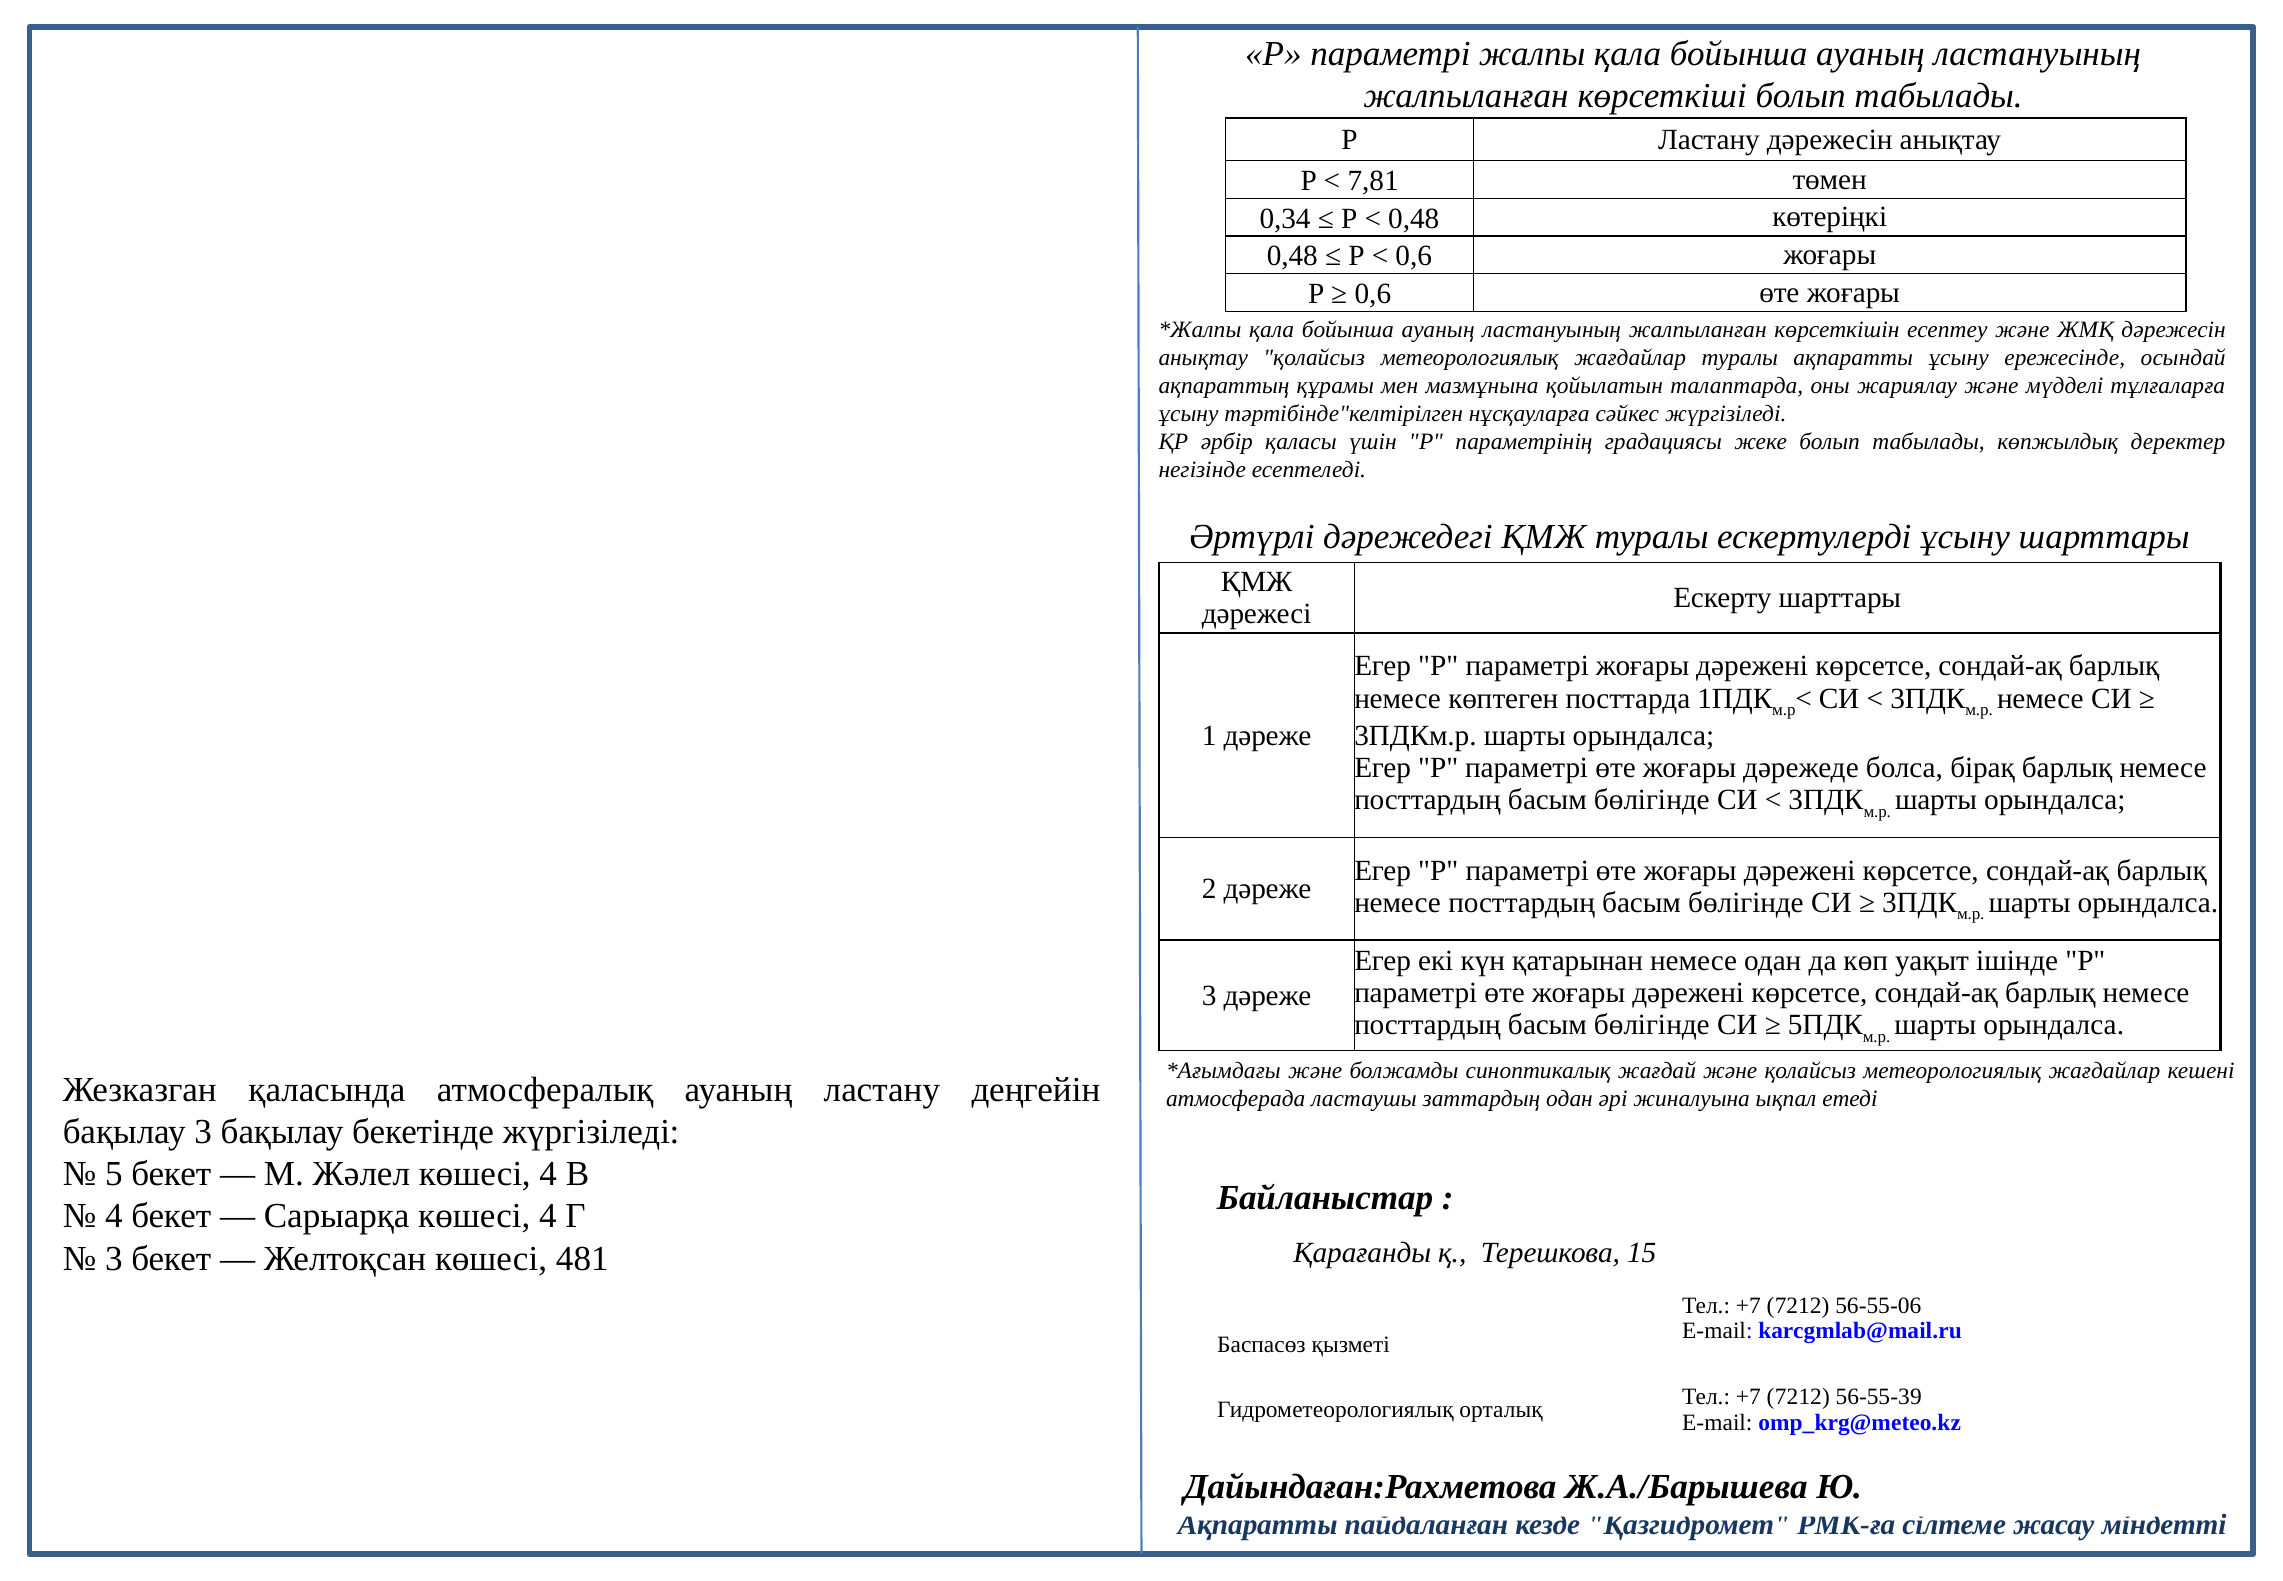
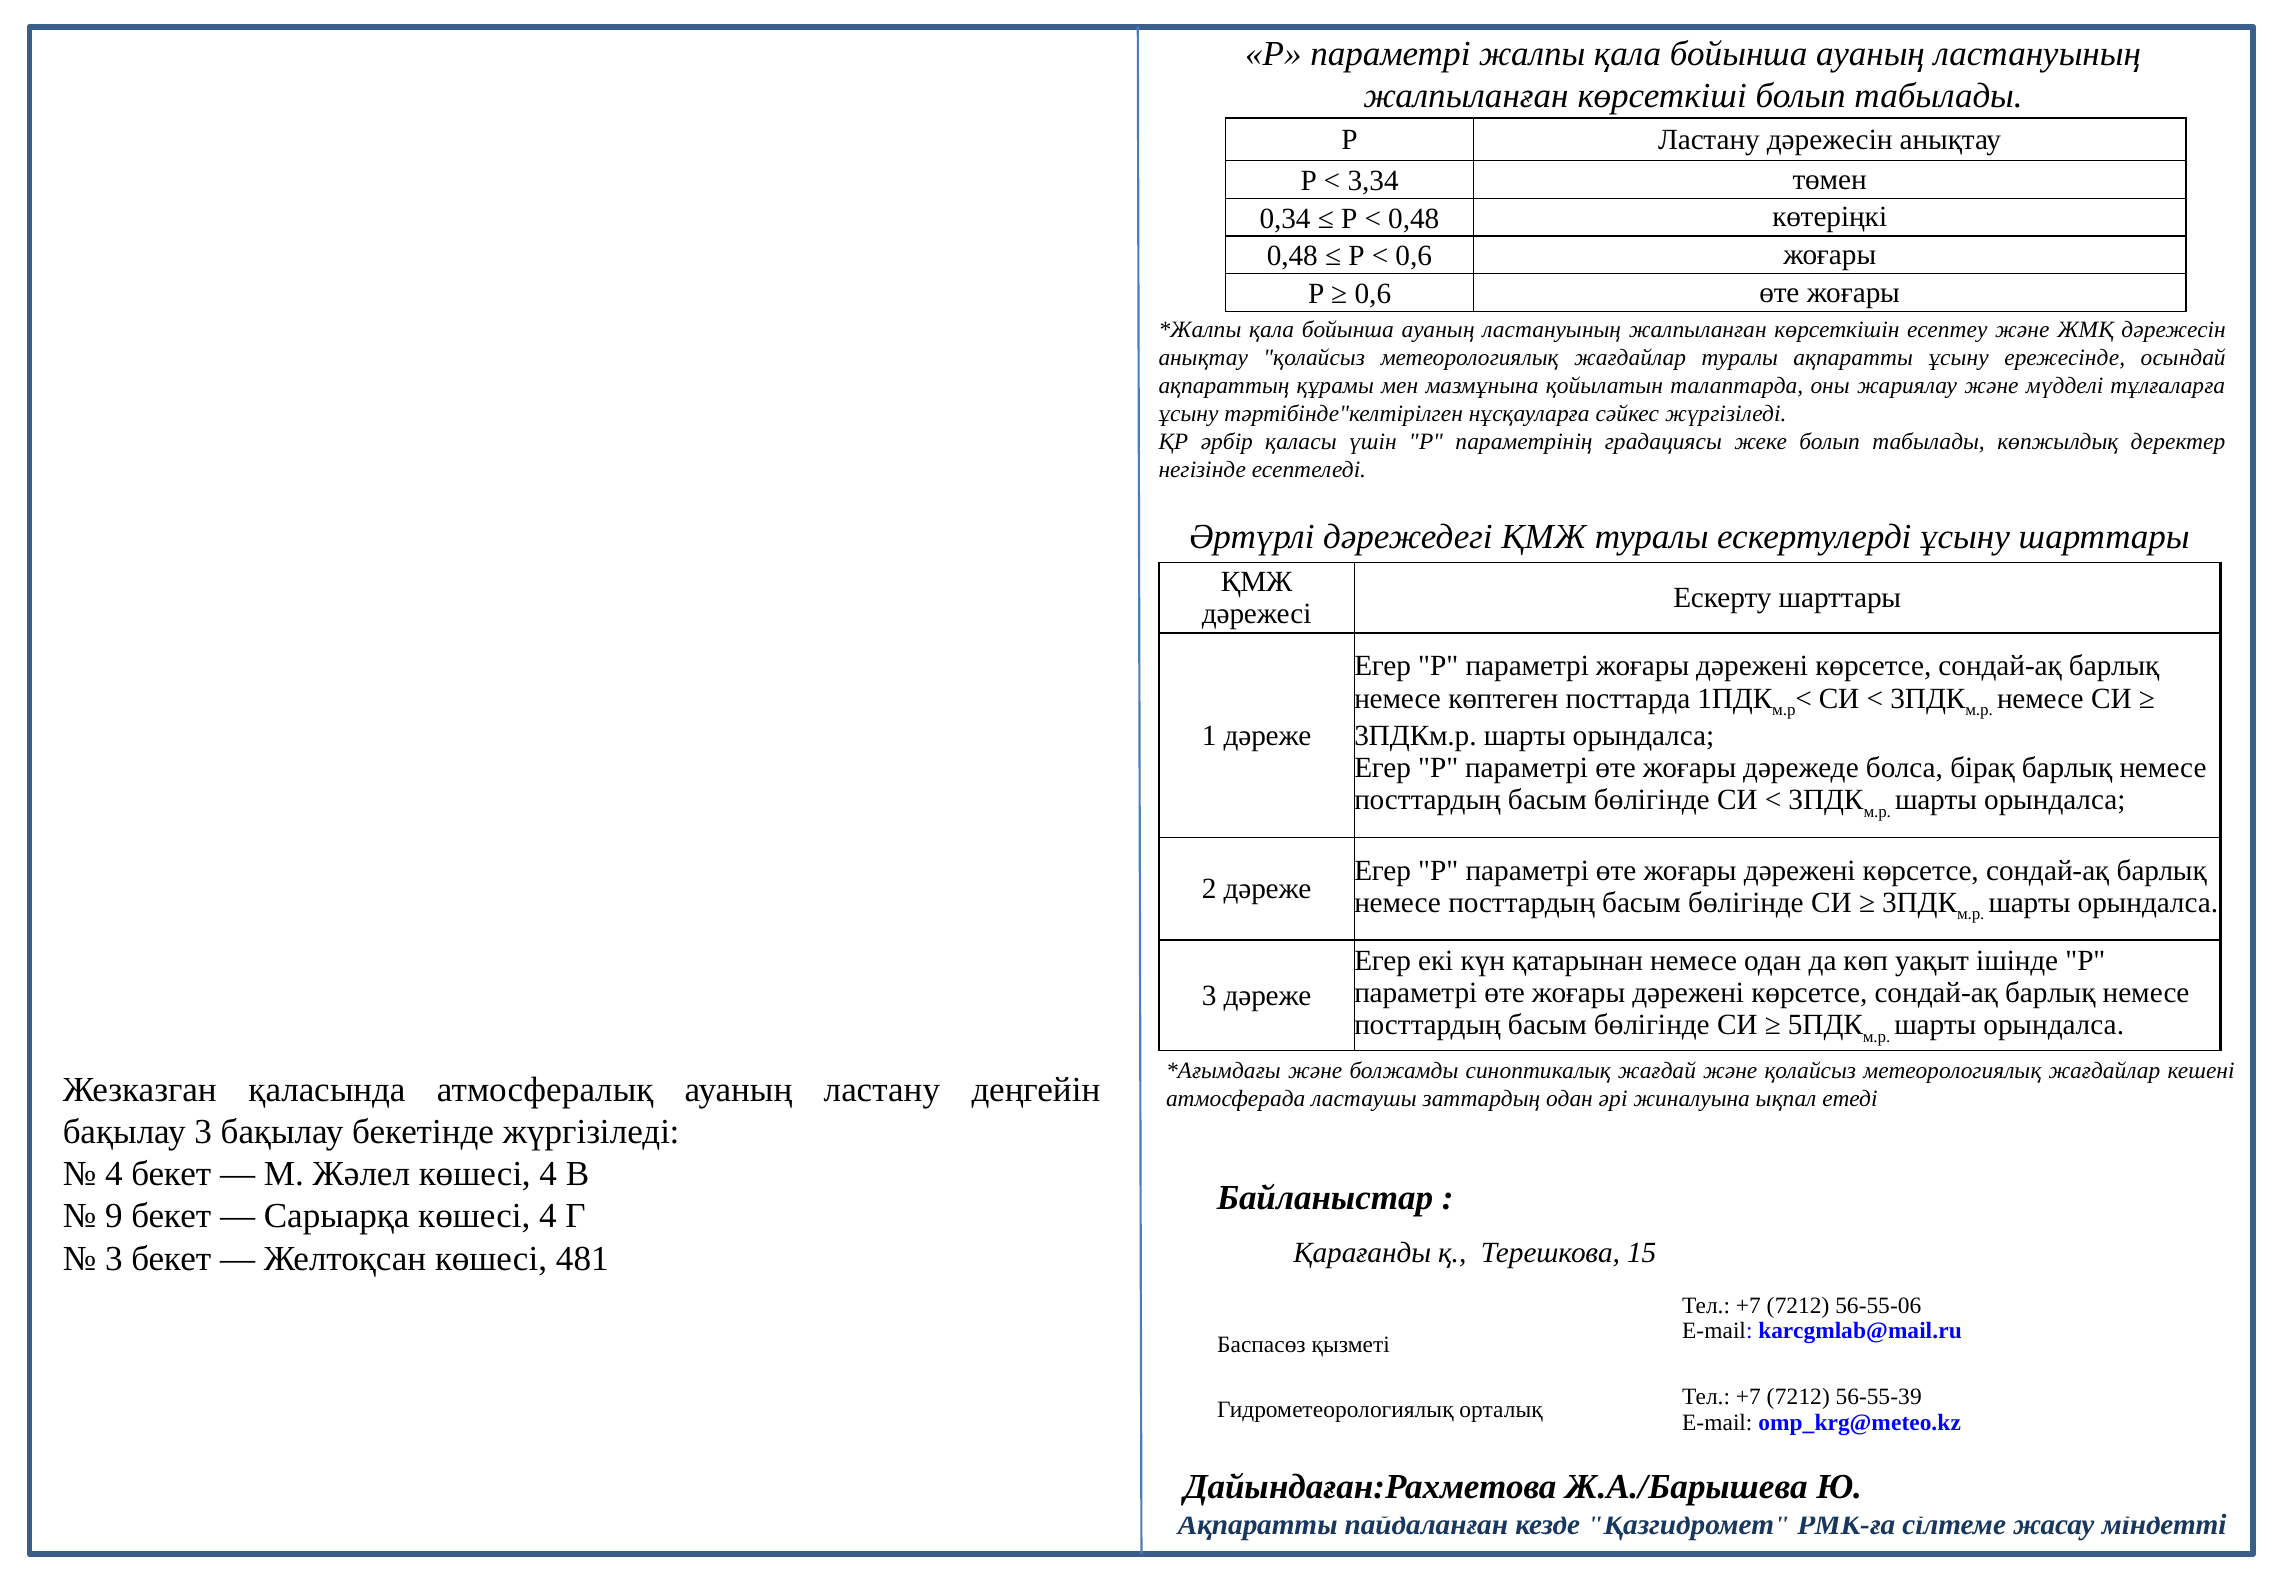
7,81: 7,81 -> 3,34 (1373, 181)
5: 5 -> 4 (114, 1174)
4: 4 -> 9 (114, 1216)
